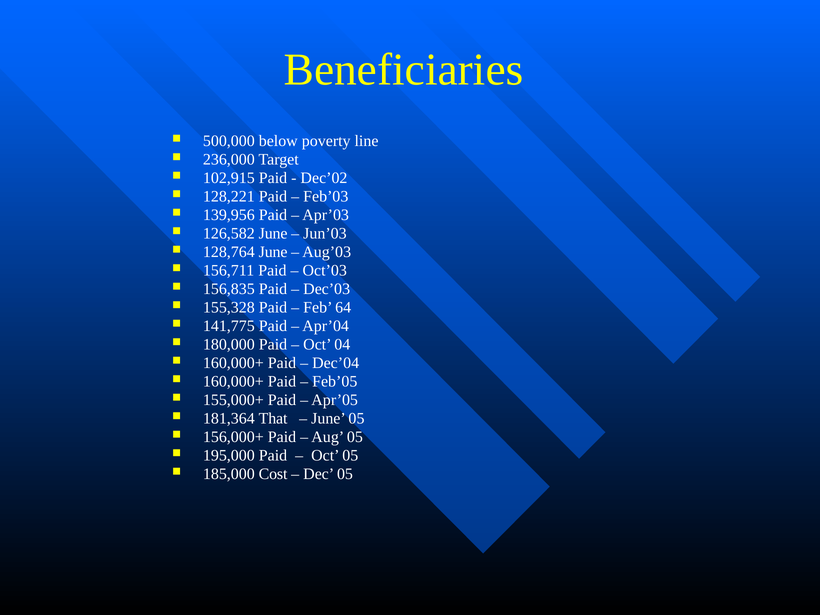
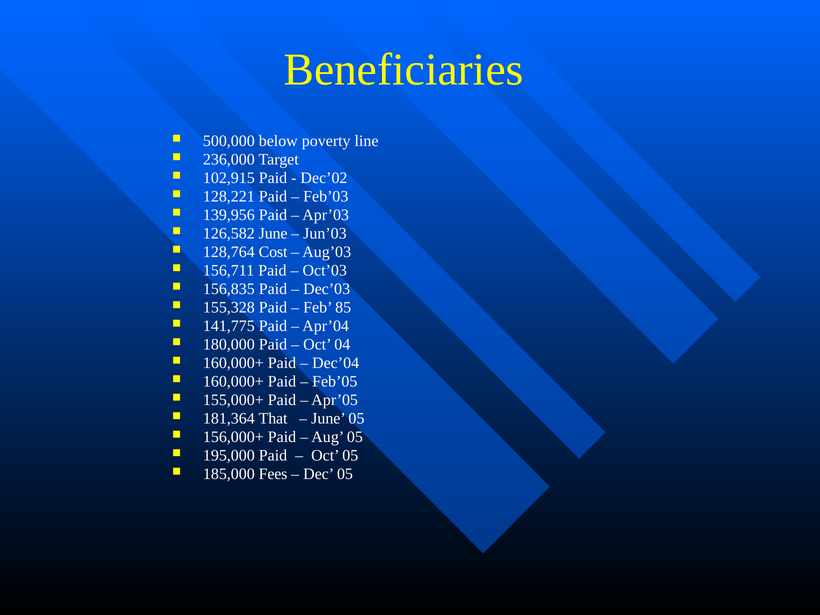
128,764 June: June -> Cost (273, 252)
64: 64 -> 85 (343, 307)
Cost: Cost -> Fees (273, 474)
